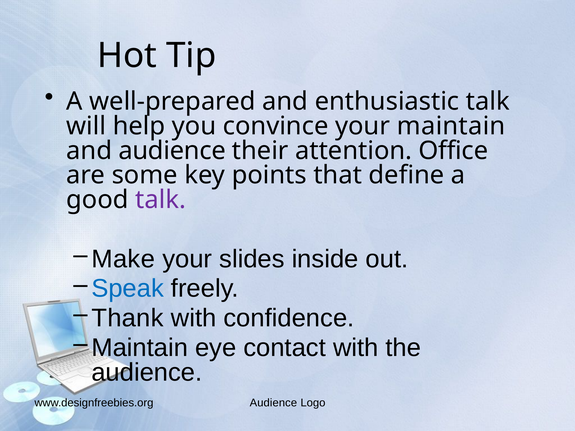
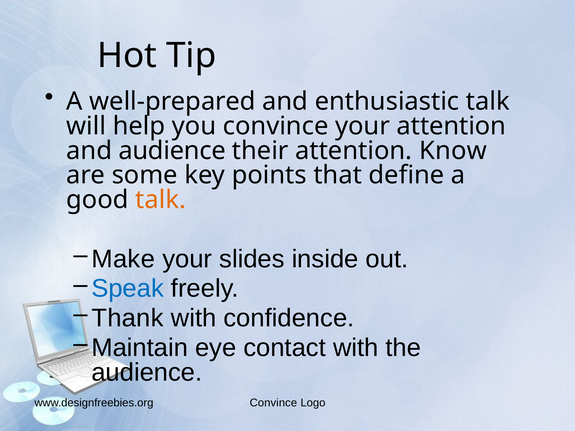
your maintain: maintain -> attention (451, 126)
Office: Office -> Know (453, 151)
talk colour: purple -> orange (161, 200)
www.designfreebies.org Audience: Audience -> Convince (273, 403)
